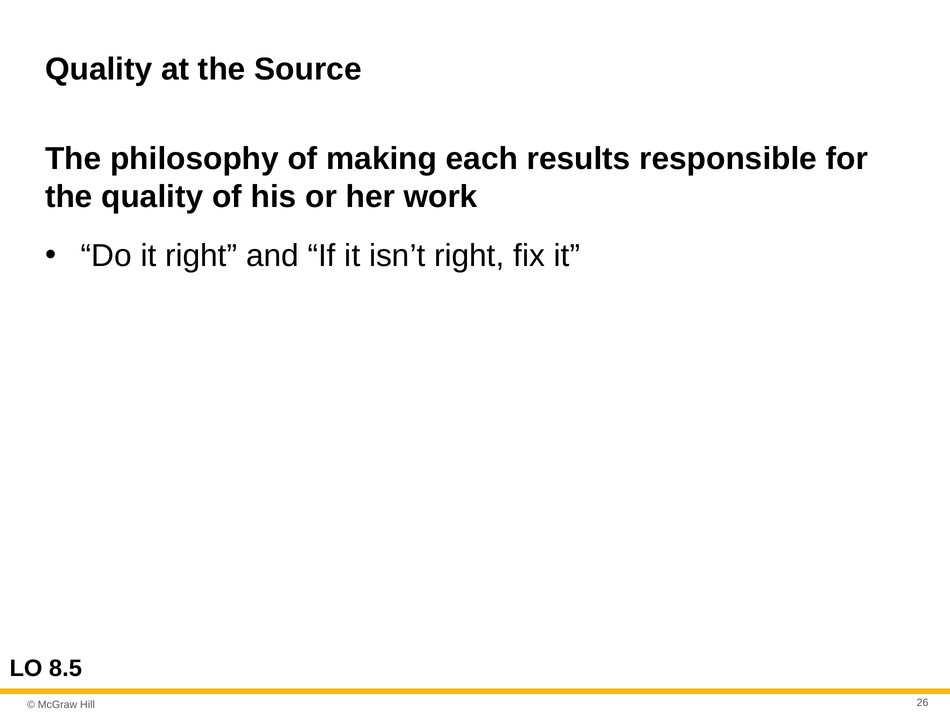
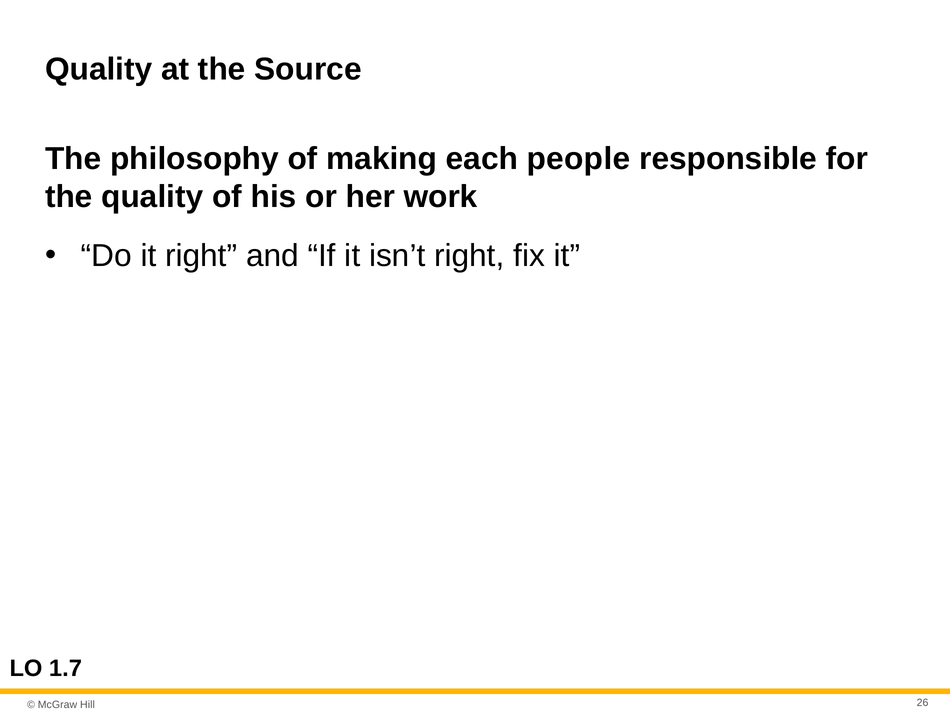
results: results -> people (579, 159)
8.5: 8.5 -> 1.7 (65, 668)
